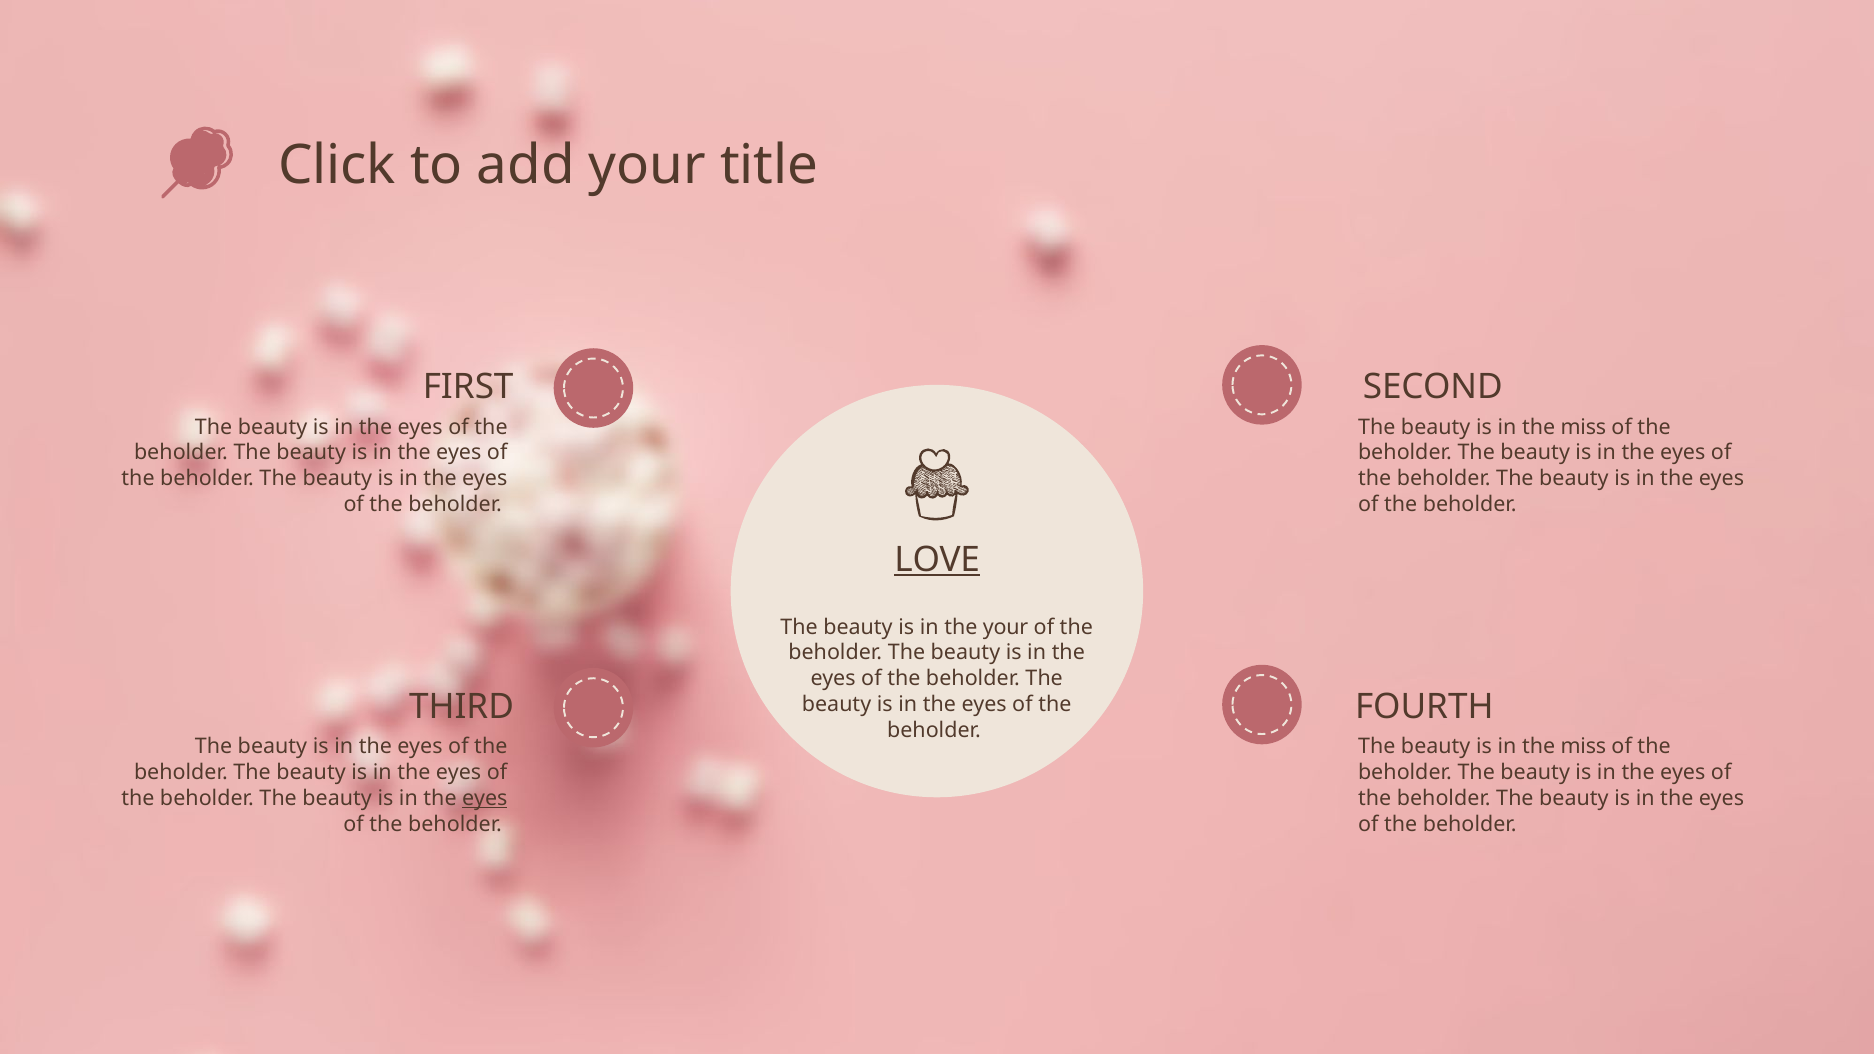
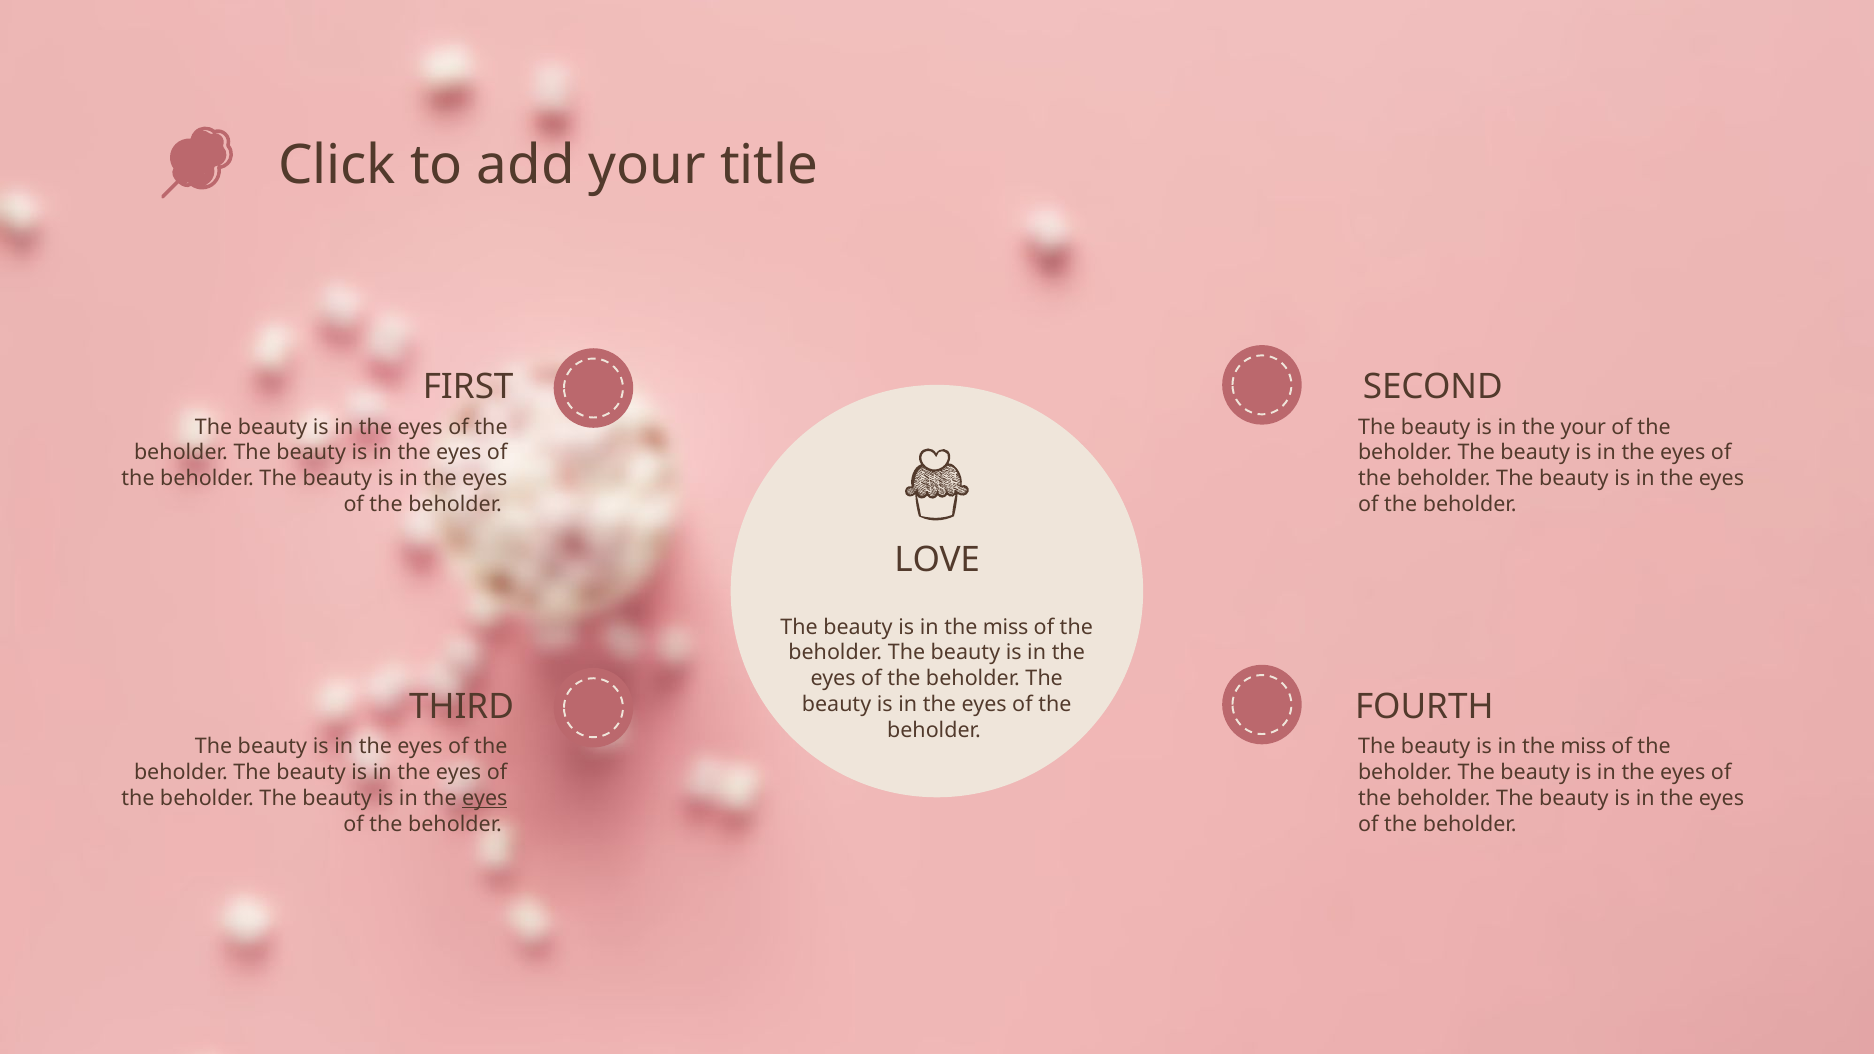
miss: miss -> your (1583, 427)
LOVE underline: present -> none (937, 560)
your: your -> miss (1006, 627)
